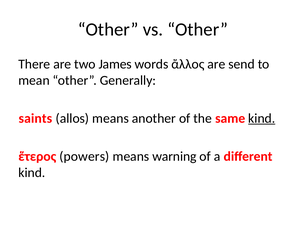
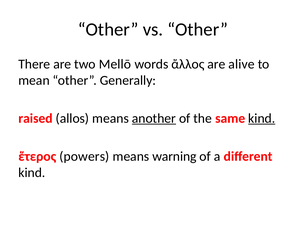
James: James -> Mellō (115, 64)
send: send -> alive (241, 64)
saints: saints -> raised (35, 119)
another underline: none -> present (154, 119)
